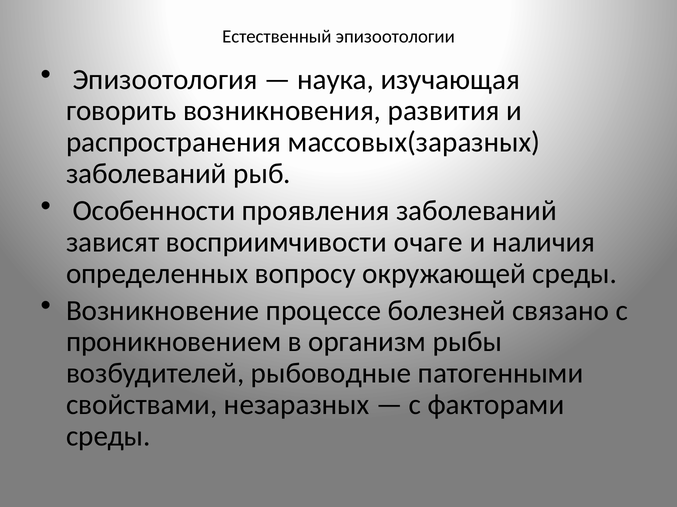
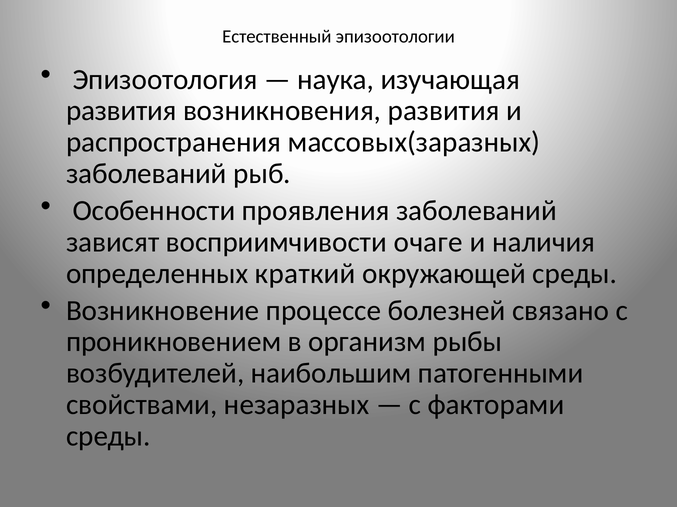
говорить: говорить -> развития (121, 111)
вопросу: вопросу -> краткий (305, 274)
рыбоводные: рыбоводные -> наибольшим (331, 374)
